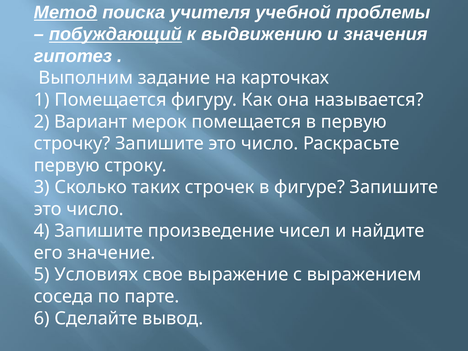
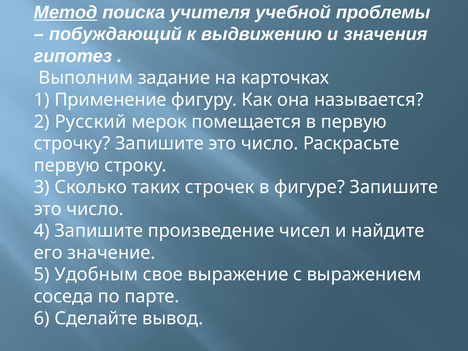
побуждающий underline: present -> none (115, 34)
1 Помещается: Помещается -> Применение (111, 100)
Вариант: Вариант -> Русский (91, 122)
Условиях: Условиях -> Удобным (96, 275)
